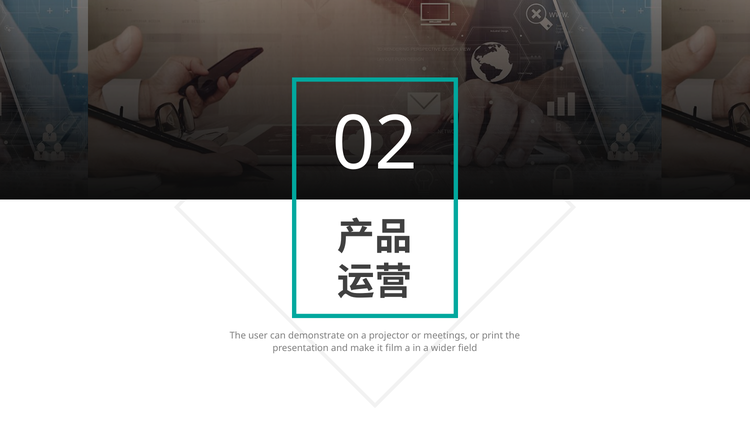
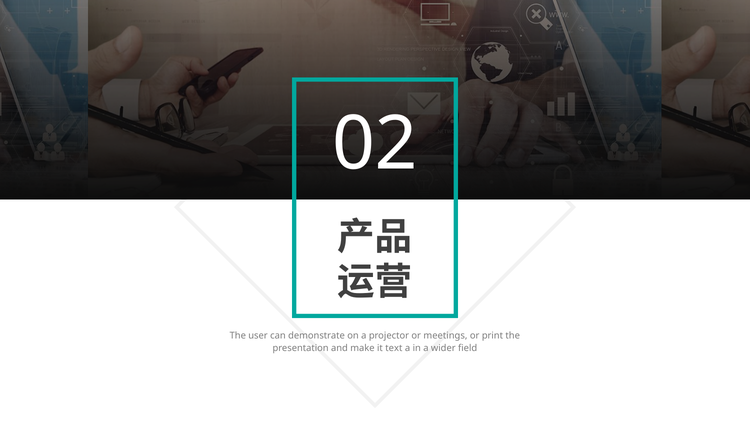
film: film -> text (394, 348)
